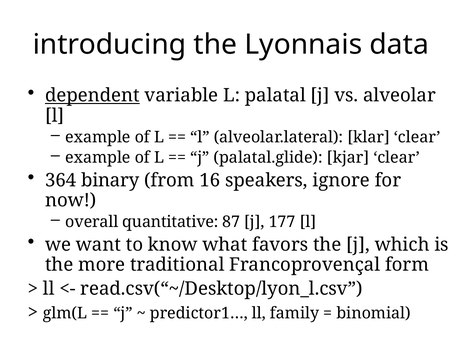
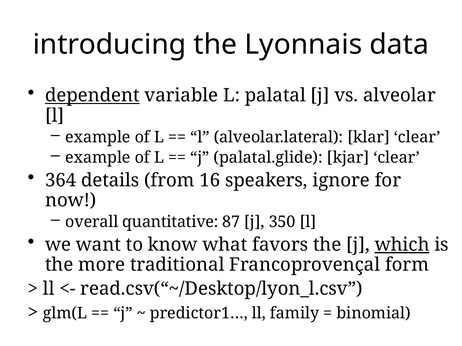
binary: binary -> details (110, 181)
177: 177 -> 350 (282, 222)
which underline: none -> present (402, 245)
